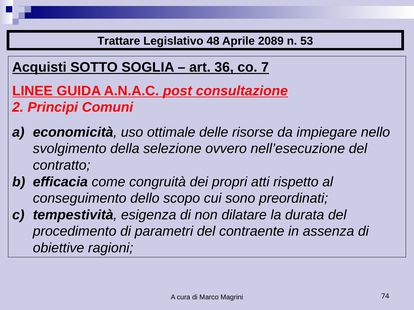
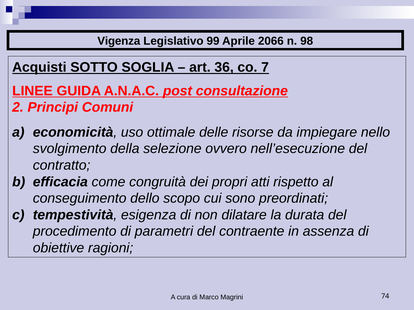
Trattare: Trattare -> Vigenza (119, 41)
48: 48 -> 99 (213, 41)
2089: 2089 -> 2066 (271, 41)
53: 53 -> 98 (307, 41)
